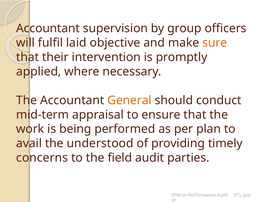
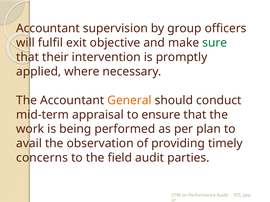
laid: laid -> exit (76, 43)
sure colour: orange -> green (215, 43)
understood: understood -> observation (100, 144)
